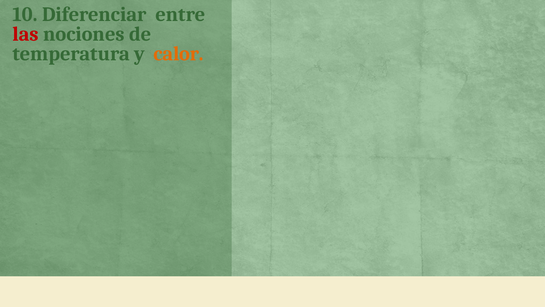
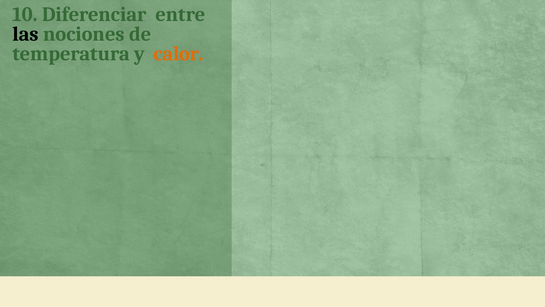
las colour: red -> black (26, 34)
